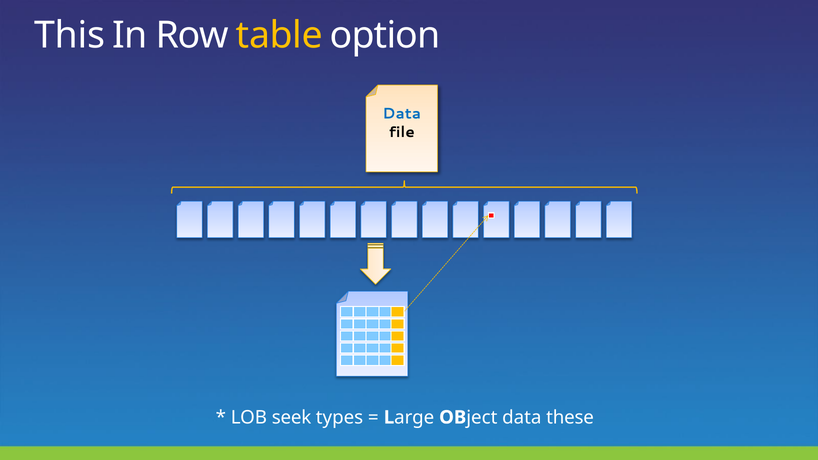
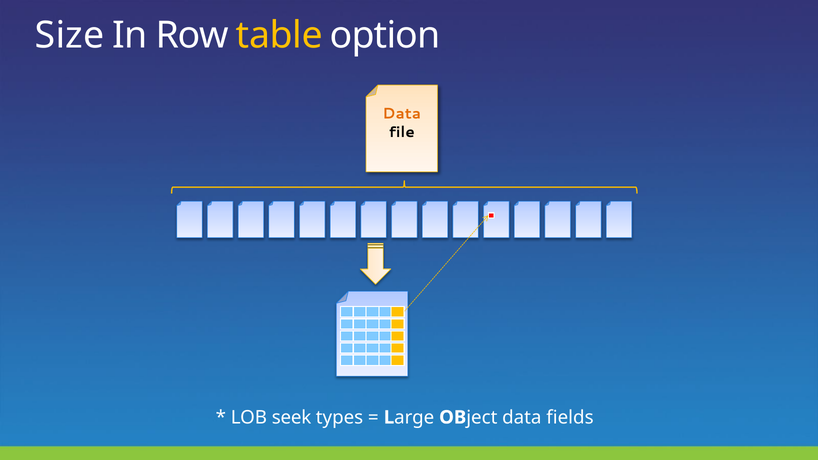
This: This -> Size (70, 35)
Data colour: blue -> orange (402, 114)
these: these -> fields (570, 418)
